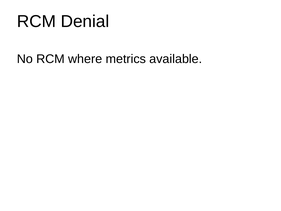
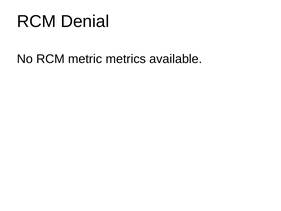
where: where -> metric (85, 59)
